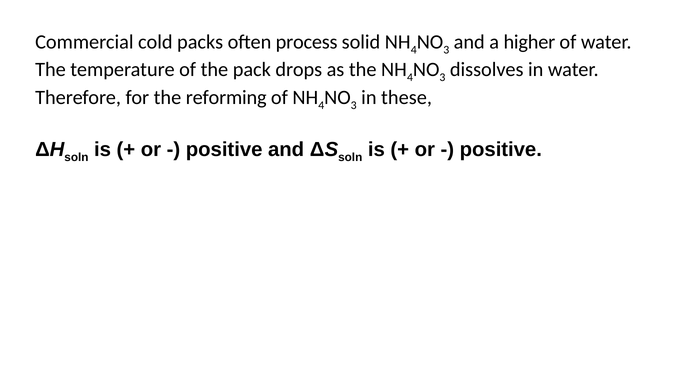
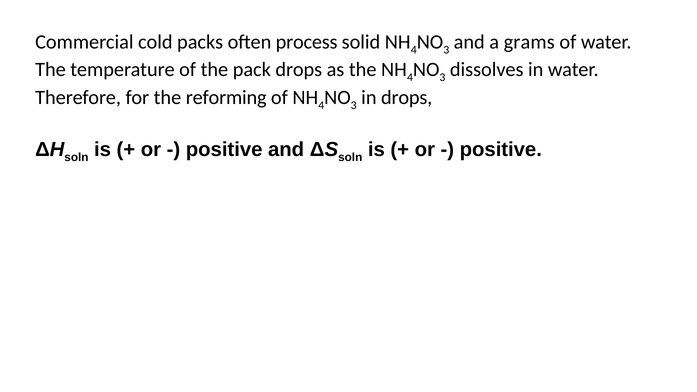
higher: higher -> grams (529, 42)
in these: these -> drops (407, 97)
